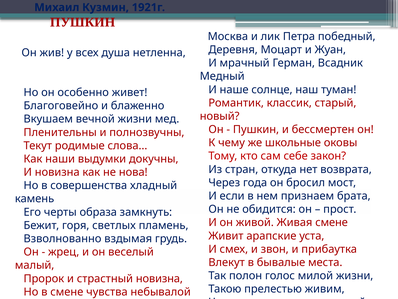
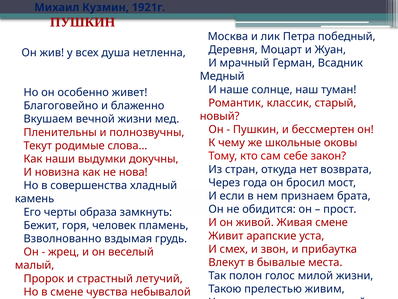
горя светлых: светлых -> человек (114, 225)
страстный новизна: новизна -> летучий (159, 278)
